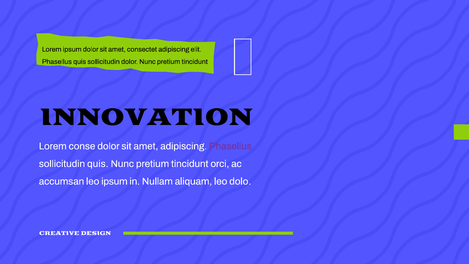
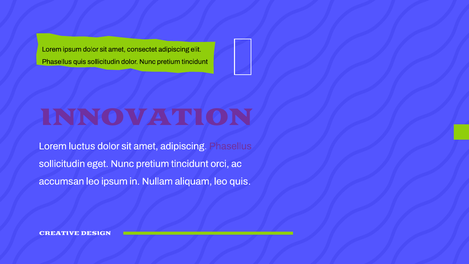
INNOVATION colour: black -> purple (146, 117)
conse: conse -> luctus (82, 146)
sollicitudin quis: quis -> eget (98, 164)
leo dolo: dolo -> quis (240, 181)
